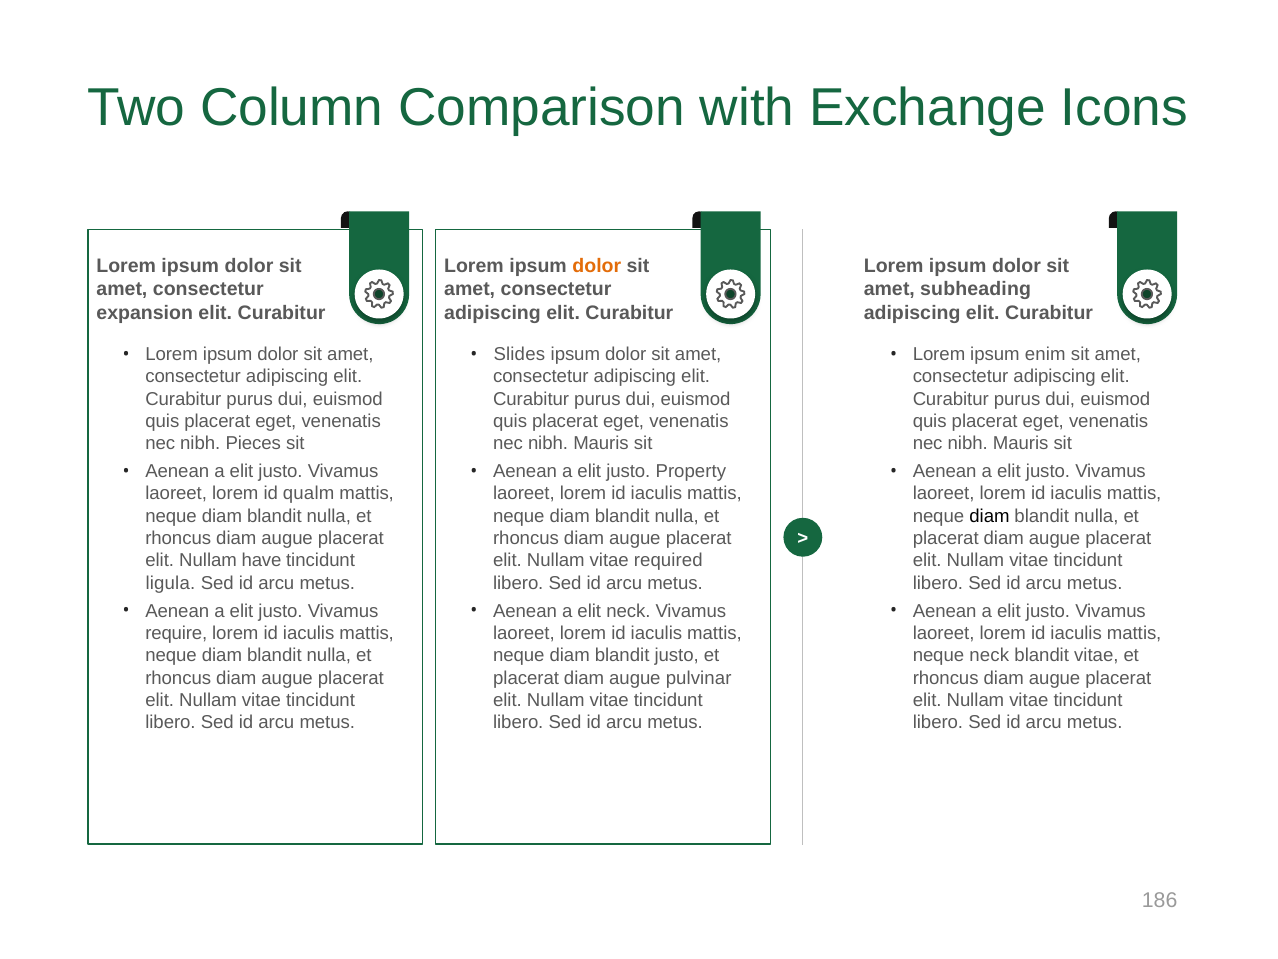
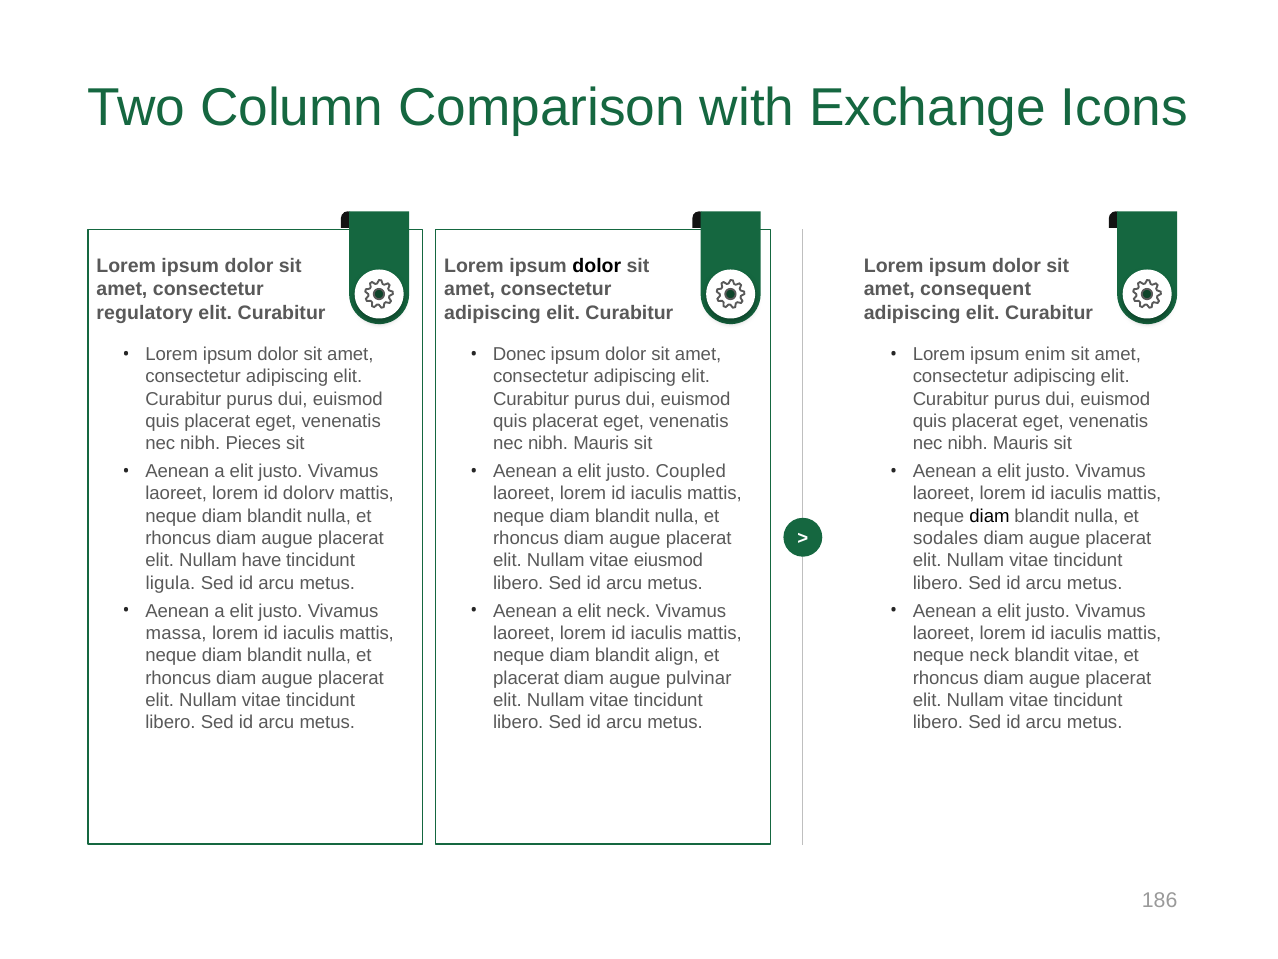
dolor colour: orange -> black (597, 266)
subheading: subheading -> consequent (976, 289)
expansion: expansion -> regulatory (145, 312)
Slides: Slides -> Donec (519, 354)
Property: Property -> Coupled (691, 471)
qualm: qualm -> dolorv (309, 494)
placerat: placerat -> sodales (946, 538)
required: required -> eiusmod (668, 561)
require: require -> massa (176, 633)
blandit justo: justo -> align (677, 655)
